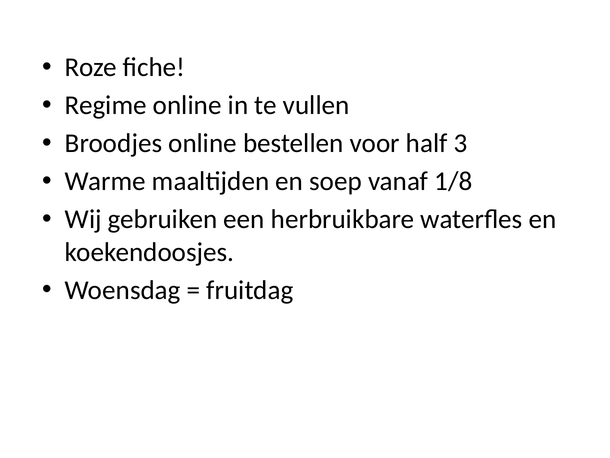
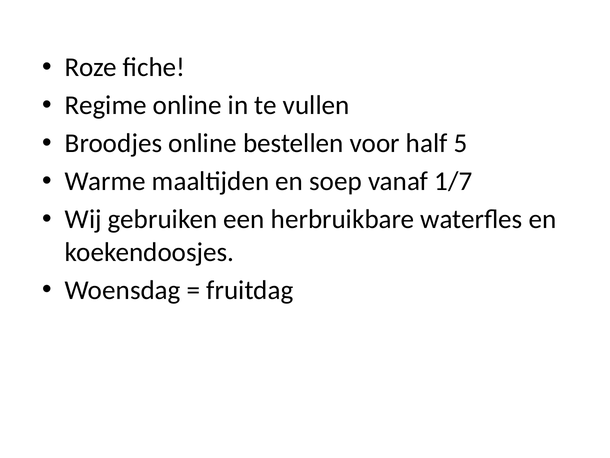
3: 3 -> 5 (461, 143)
1/8: 1/8 -> 1/7 (453, 181)
